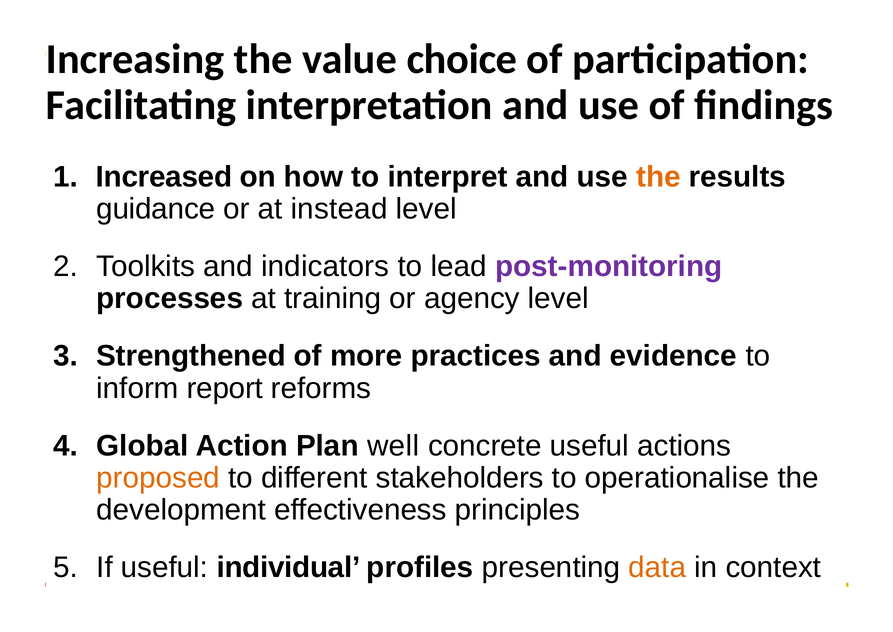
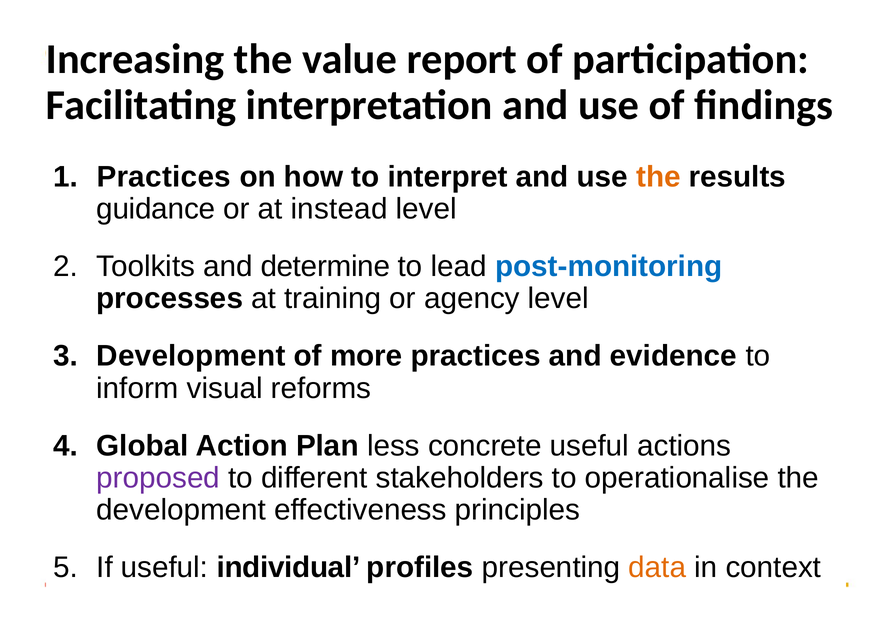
choice: choice -> report (462, 59)
Increased: Increased -> Practices (164, 177)
indicators: indicators -> determine (325, 266)
post-monitoring colour: purple -> blue (609, 266)
Strengthened: Strengthened -> Development (191, 356)
report: report -> visual (225, 388)
well: well -> less (393, 445)
proposed colour: orange -> purple (158, 477)
